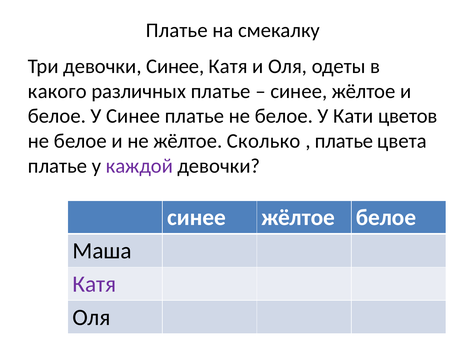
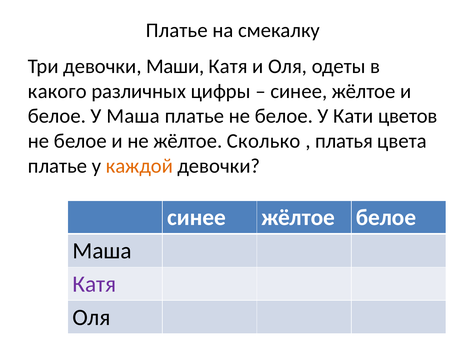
Три девочки Синее: Синее -> Маши (175, 66)
различных платье: платье -> цифры (221, 91)
У Синее: Синее -> Маша (133, 116)
платье: платье -> платья (344, 141)
каждой colour: purple -> orange (139, 166)
